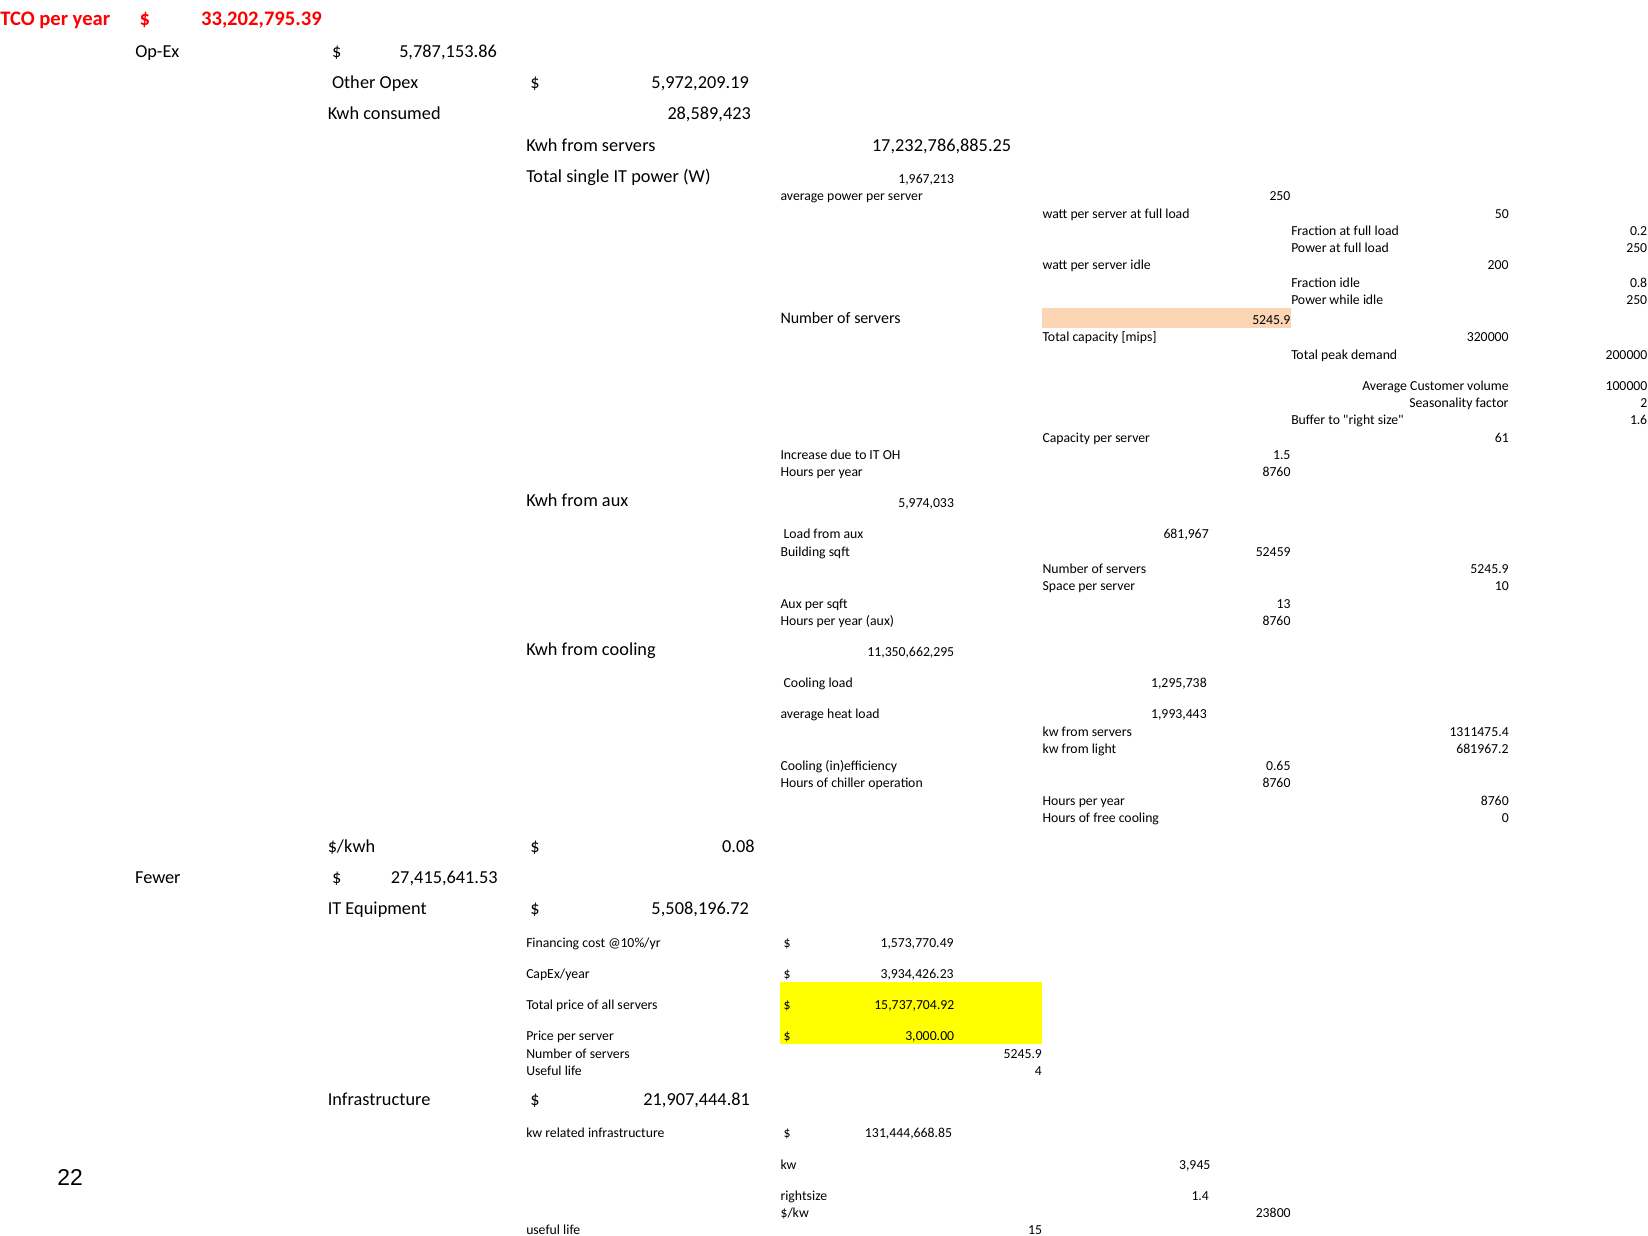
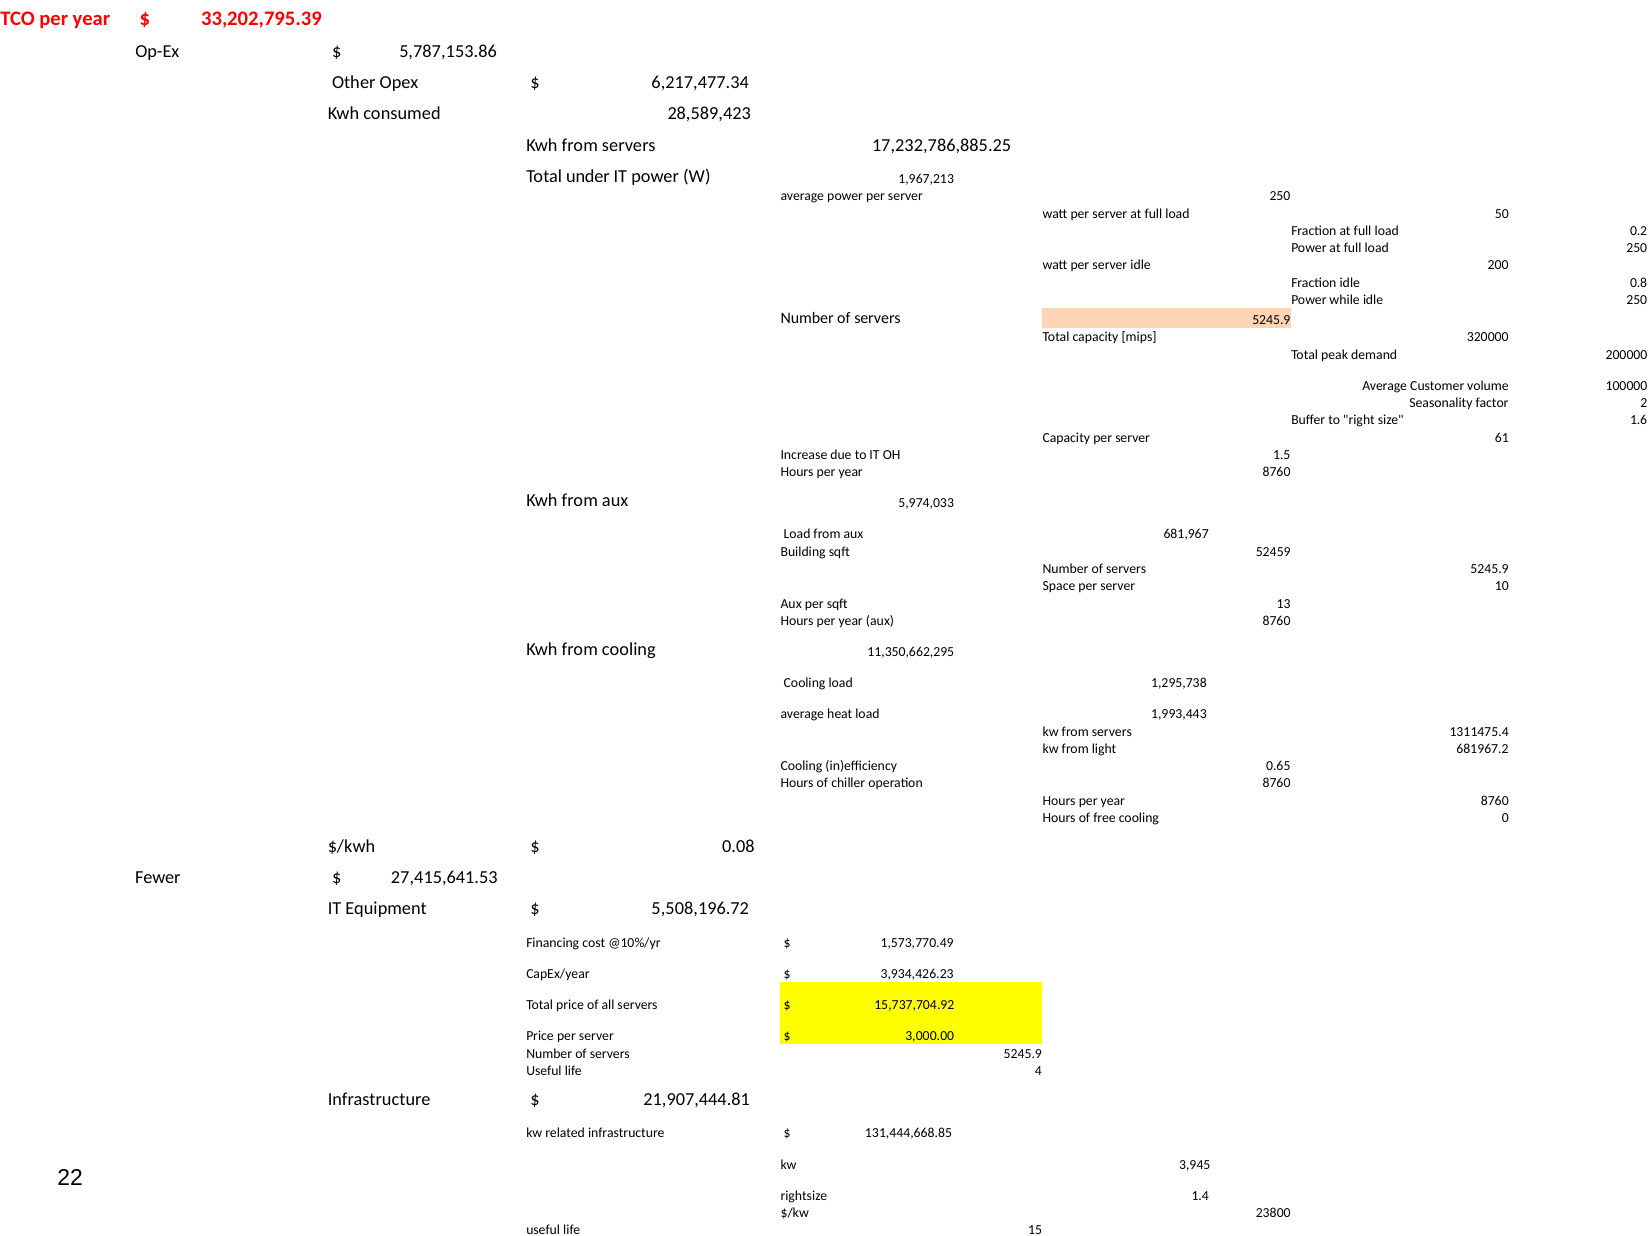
5,972,209.19: 5,972,209.19 -> 6,217,477.34 (700, 83)
single: single -> under (588, 176)
